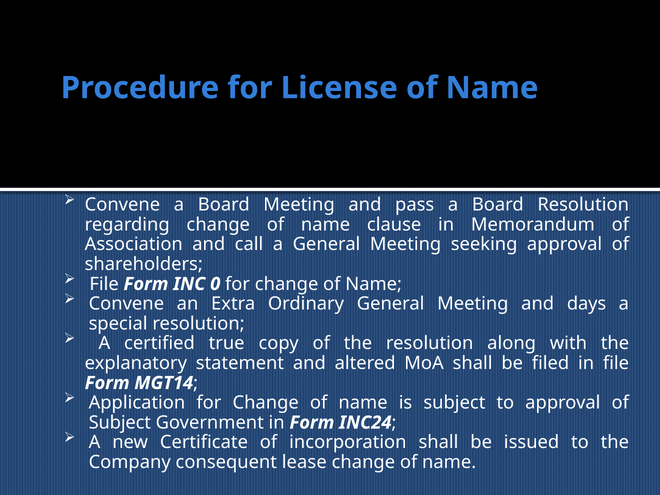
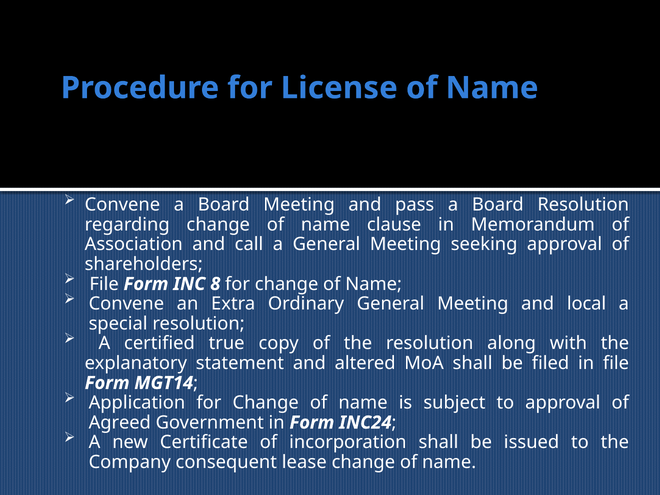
0: 0 -> 8 (215, 284)
days: days -> local (587, 304)
Subject: Subject -> Agreed (120, 423)
